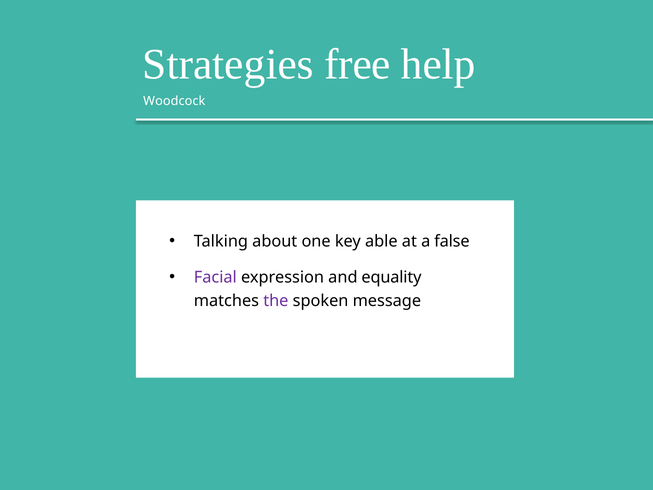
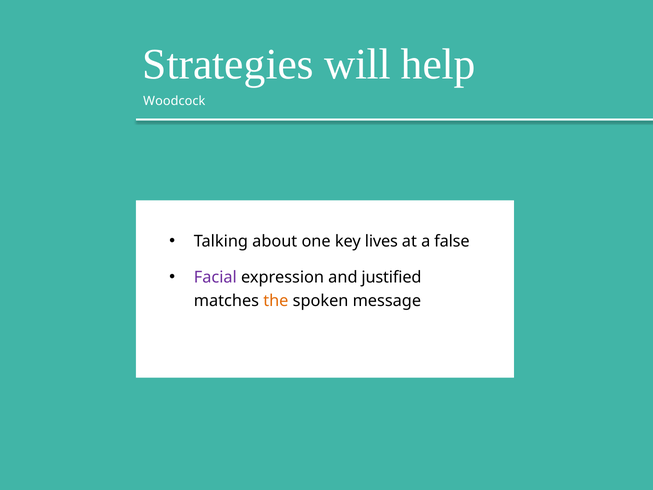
free: free -> will (358, 64)
able: able -> lives (381, 241)
equality: equality -> justified (391, 277)
the colour: purple -> orange (276, 301)
